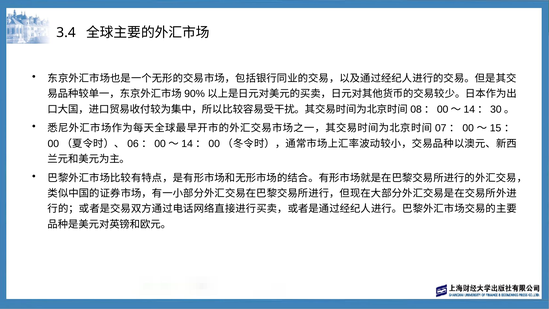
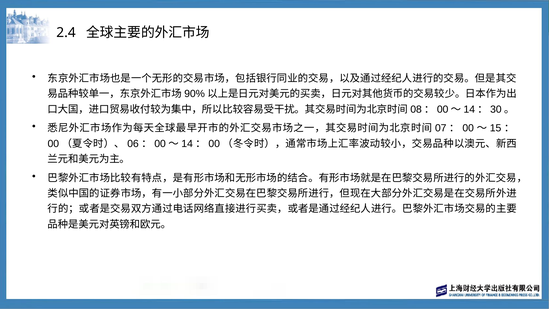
3.4: 3.4 -> 2.4 (66, 33)
